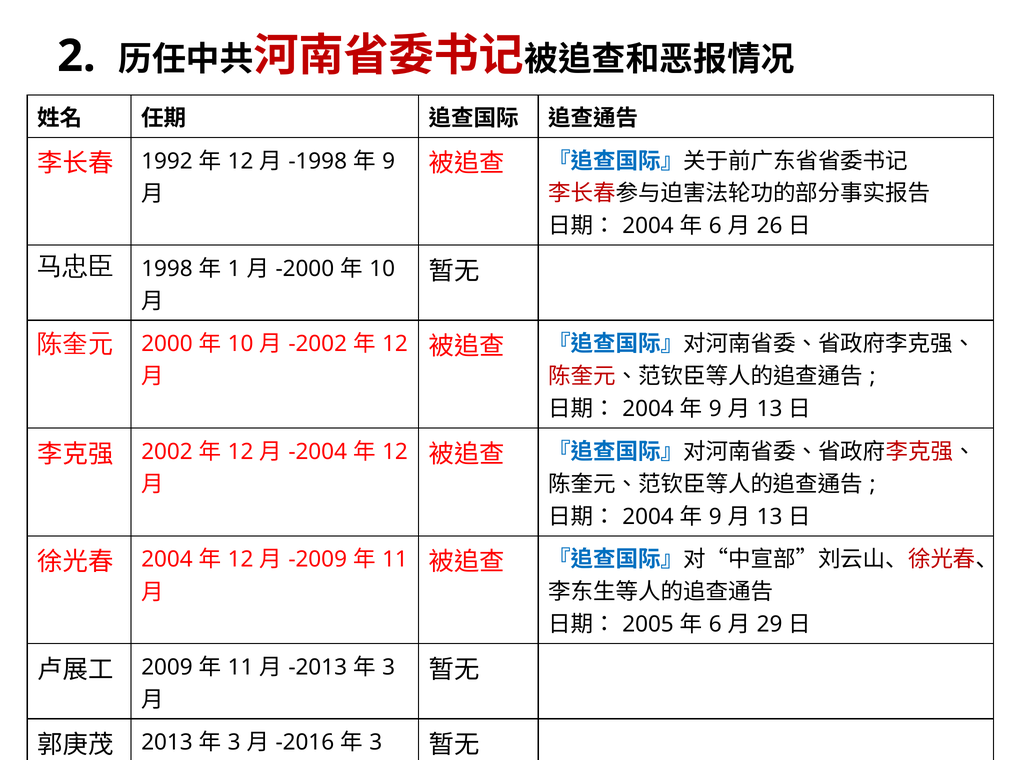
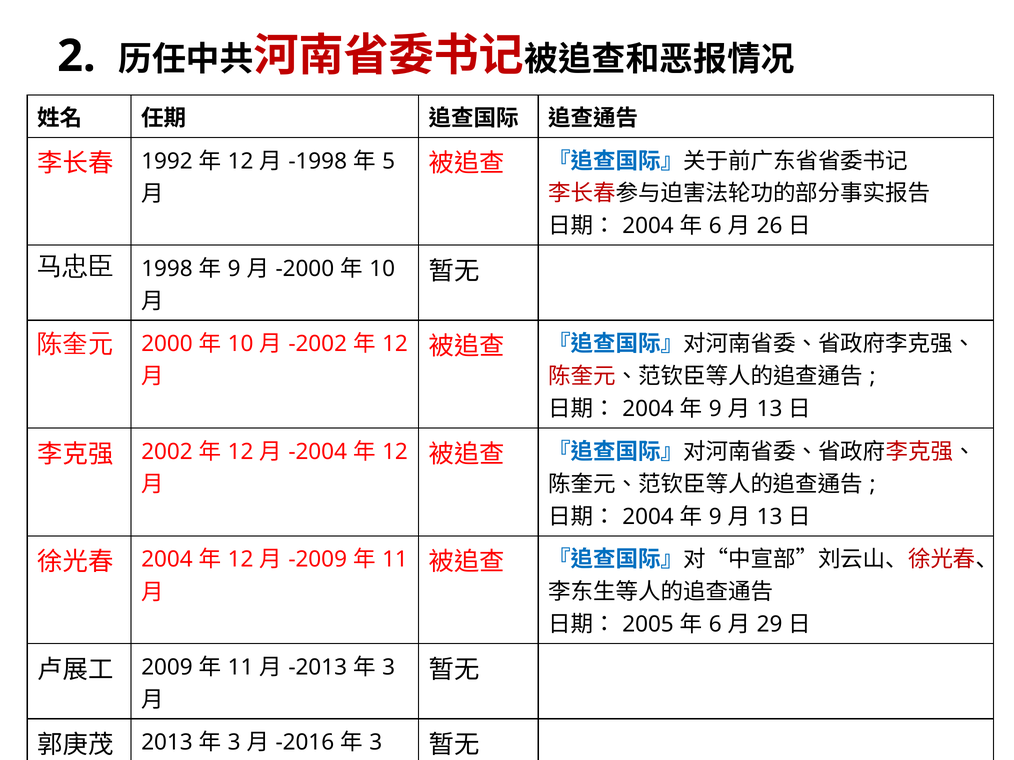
9: 9 -> 5 (389, 161)
1: 1 -> 9 (234, 269)
